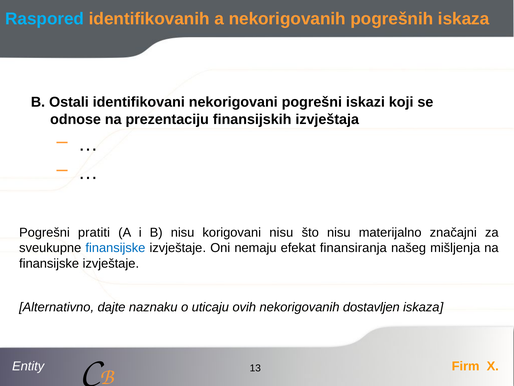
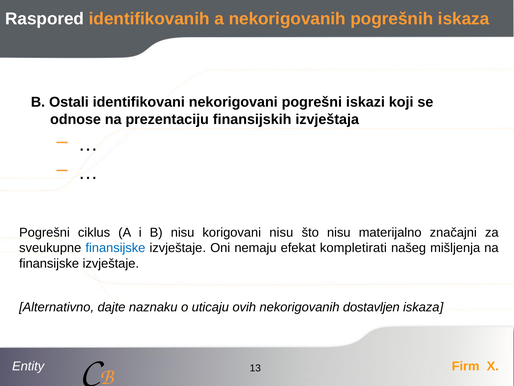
Raspored colour: light blue -> white (45, 19)
pratiti: pratiti -> ciklus (94, 232)
finansiranja: finansiranja -> kompletirati (353, 248)
